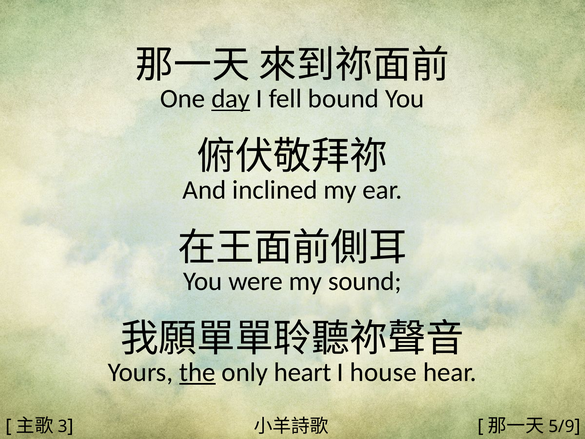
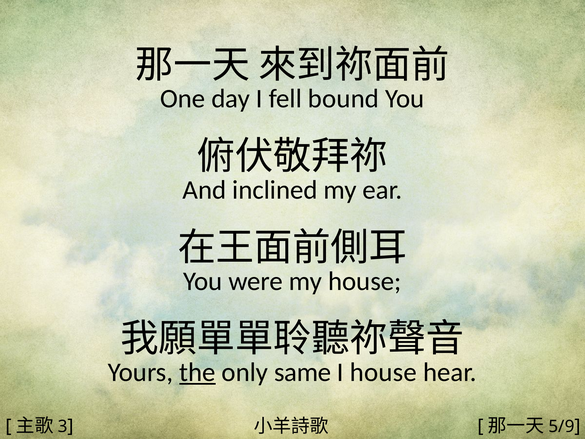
day underline: present -> none (231, 99)
my sound: sound -> house (365, 281)
heart: heart -> same (303, 372)
